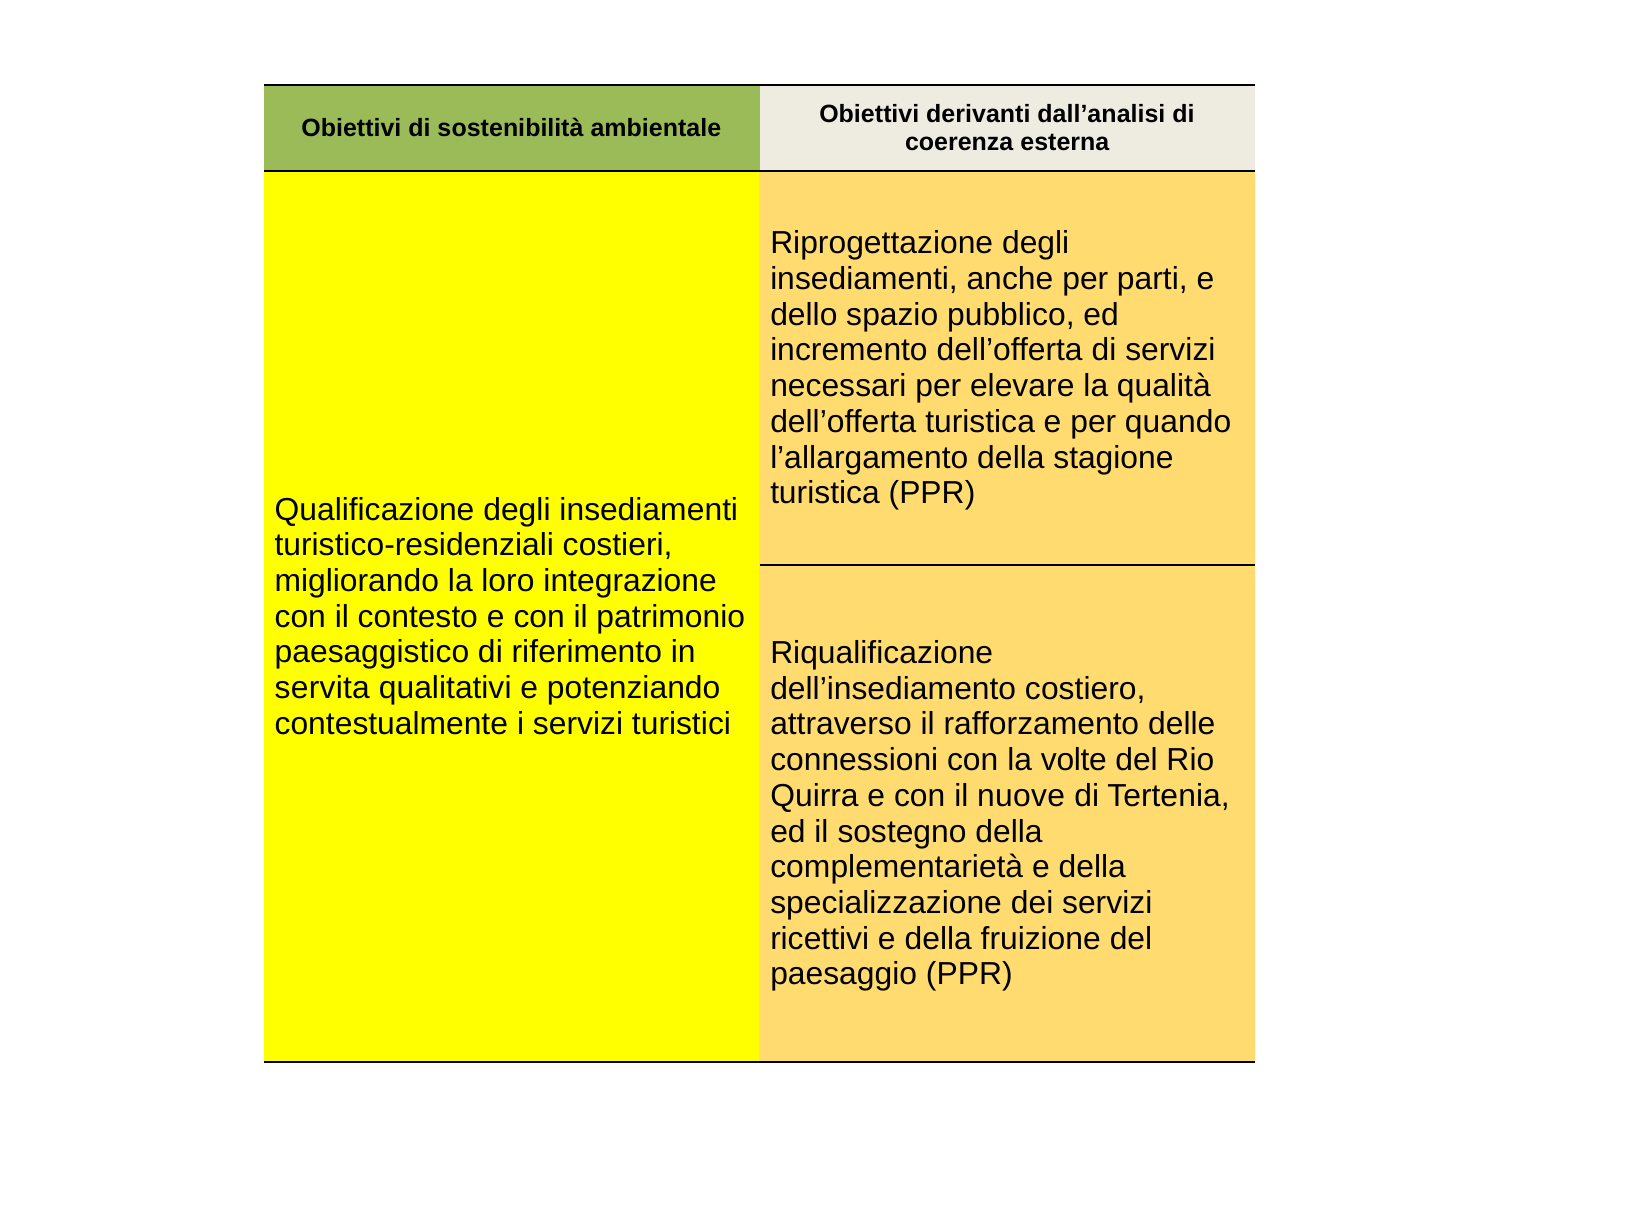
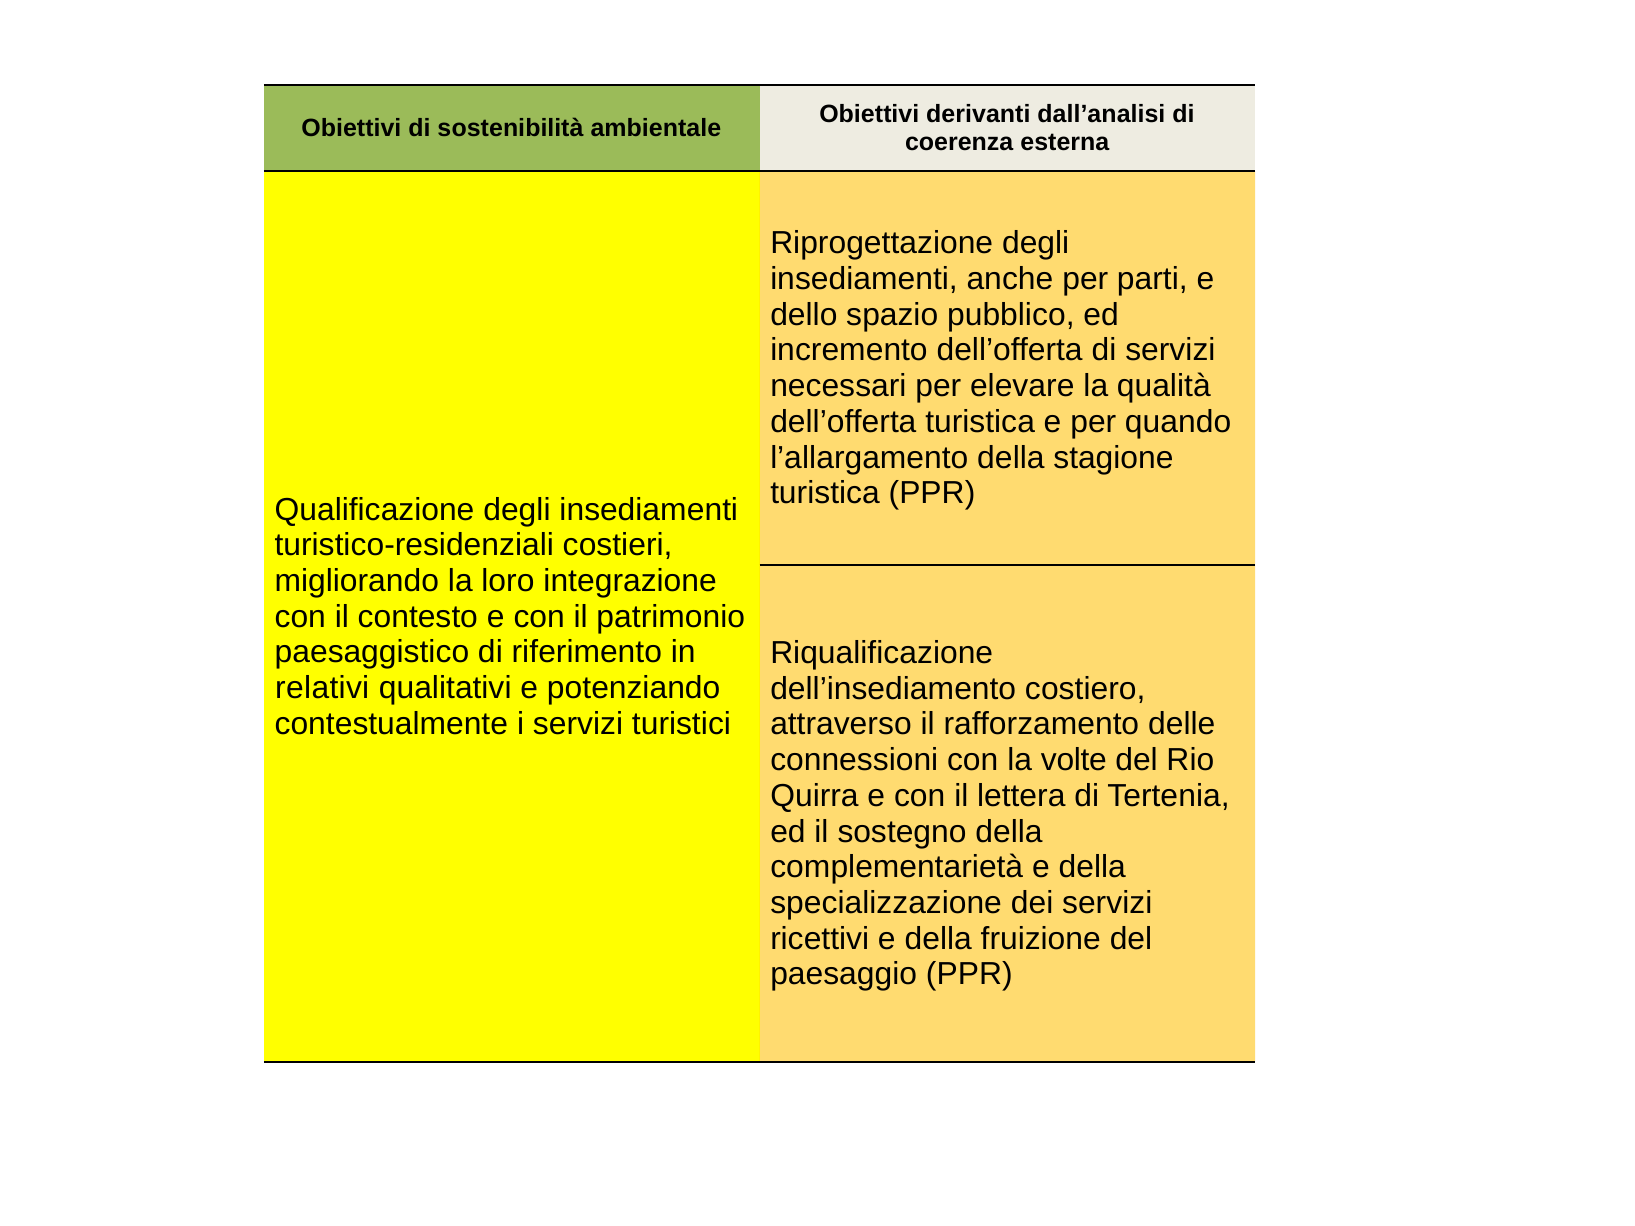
servita: servita -> relativi (322, 688)
nuove: nuove -> lettera (1021, 796)
